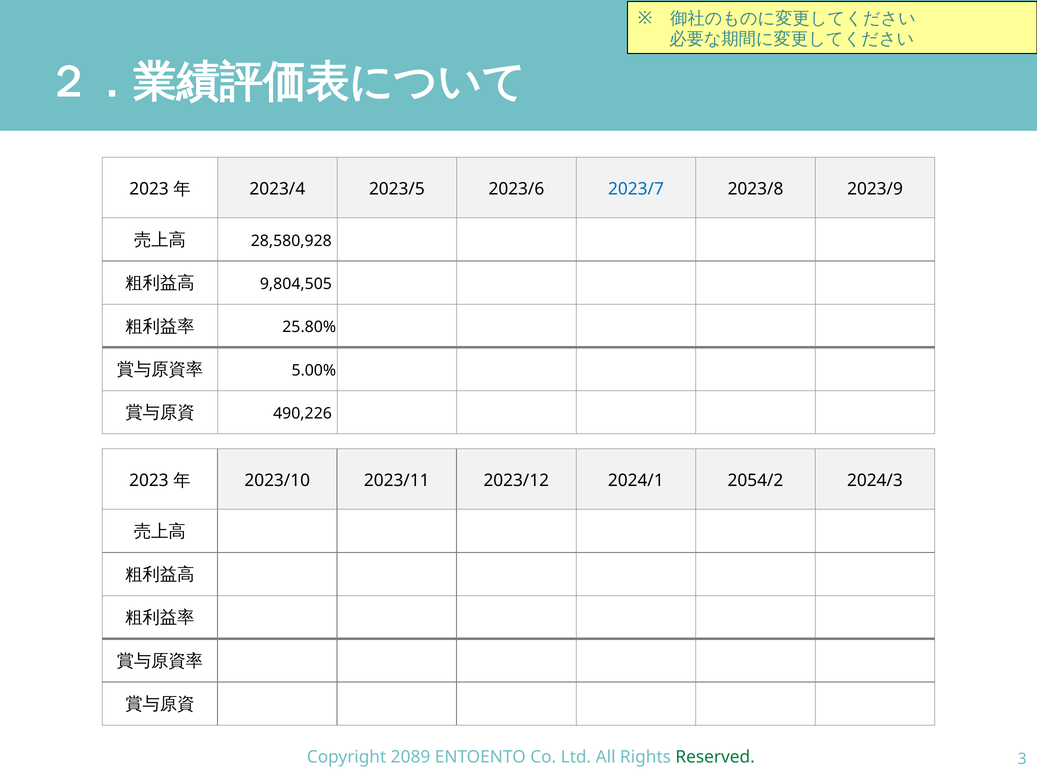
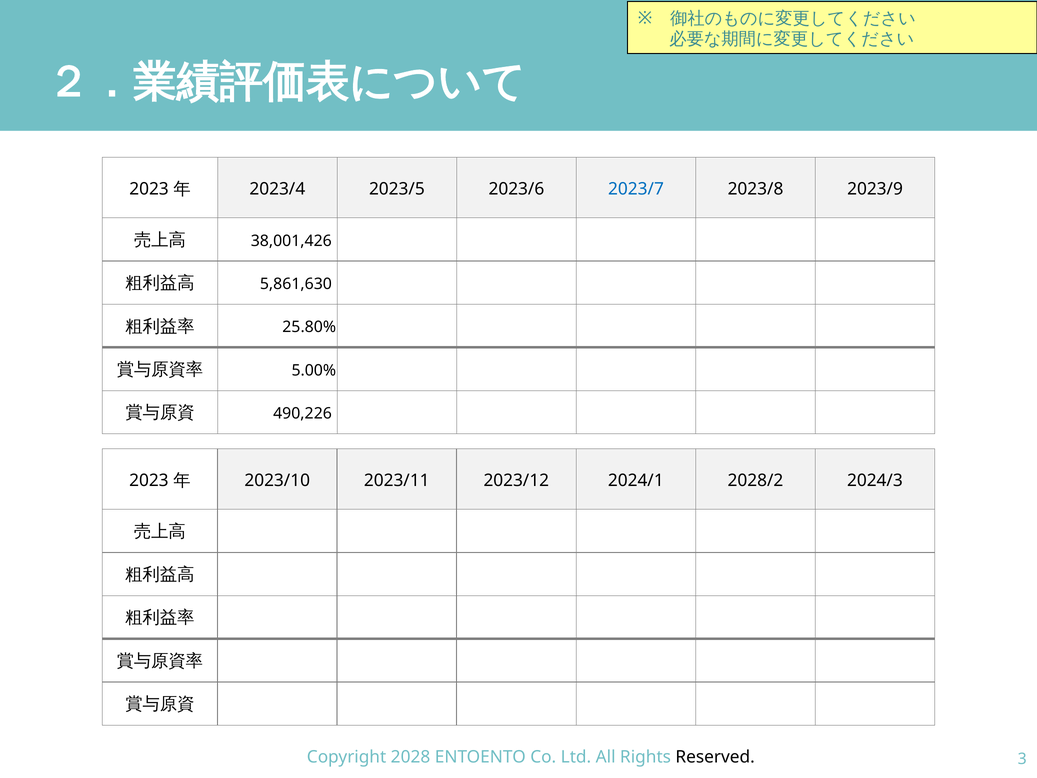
28,580,928: 28,580,928 -> 38,001,426 (291, 241)
9,804,505: 9,804,505 -> 5,861,630 (296, 284)
2054/2: 2054/2 -> 2028/2 (755, 480)
2089: 2089 -> 2028 (411, 757)
Reserved colour: green -> black (715, 757)
